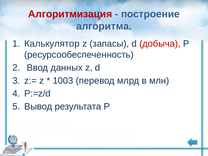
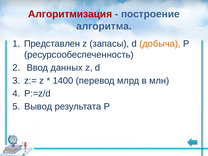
Калькулятор: Калькулятор -> Представлен (52, 44)
добыча colour: red -> orange (160, 44)
1003: 1003 -> 1400 (63, 81)
